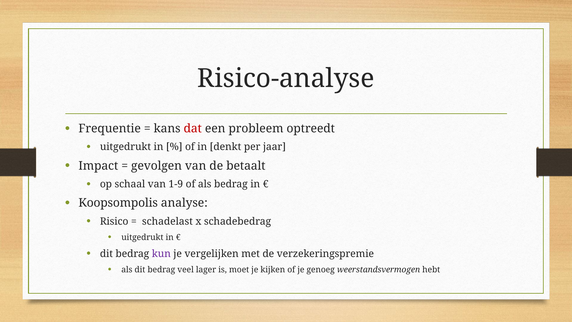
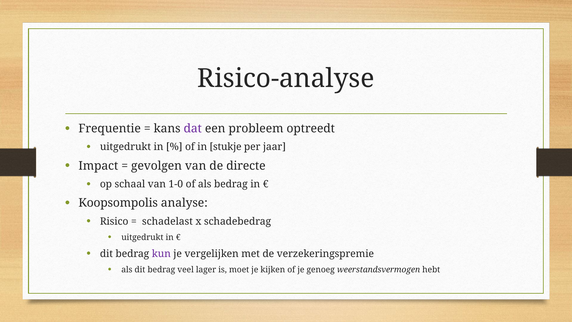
dat colour: red -> purple (193, 128)
denkt: denkt -> stukje (226, 147)
betaalt: betaalt -> directe (246, 166)
1-9: 1-9 -> 1-0 (176, 184)
